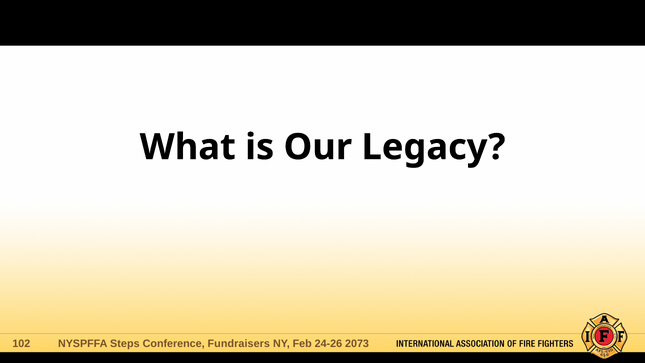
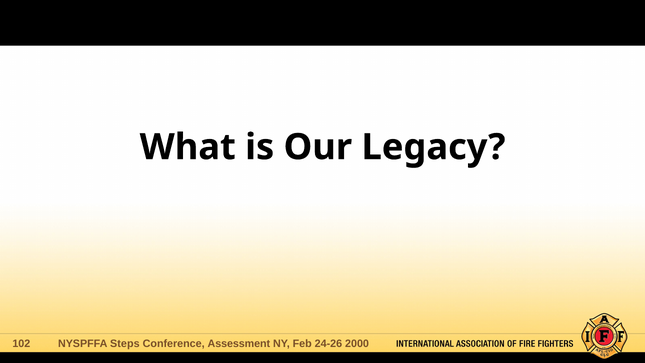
Fundraisers: Fundraisers -> Assessment (239, 343)
2073: 2073 -> 2000 (357, 343)
